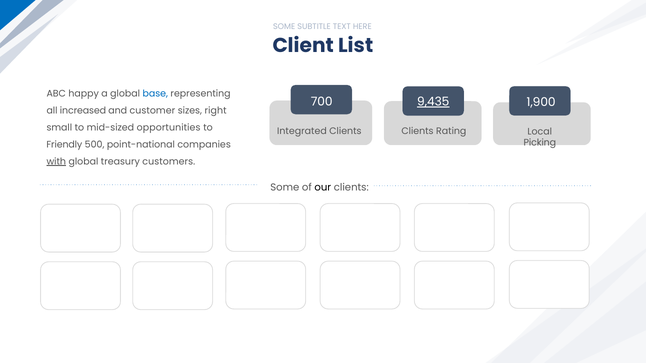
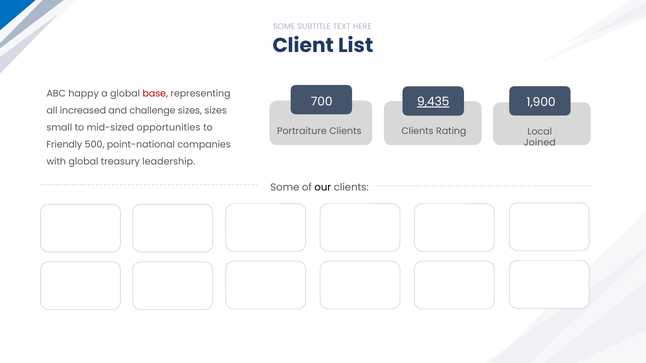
base colour: blue -> red (155, 94)
customer: customer -> challenge (152, 111)
sizes right: right -> sizes (216, 111)
Integrated: Integrated -> Portraiture (302, 131)
Picking: Picking -> Joined (540, 143)
with underline: present -> none (56, 162)
customers: customers -> leadership (169, 162)
